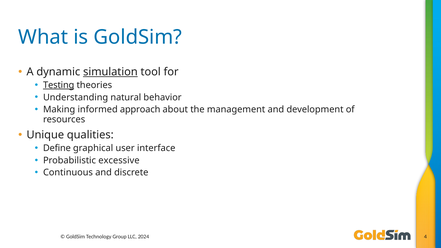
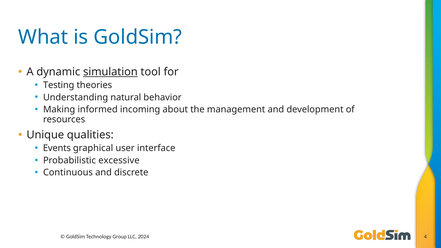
Testing underline: present -> none (59, 85)
approach: approach -> incoming (140, 110)
Define: Define -> Events (57, 148)
